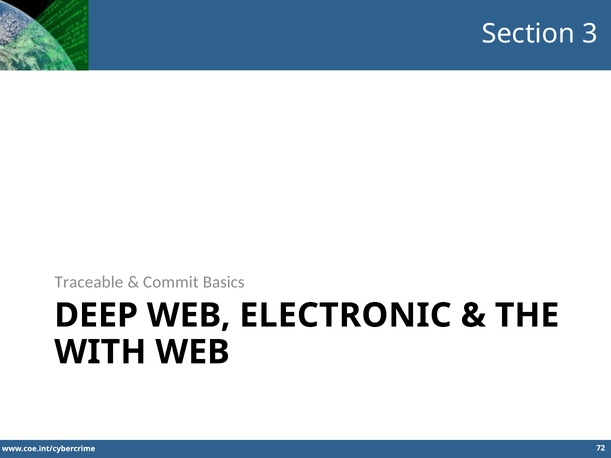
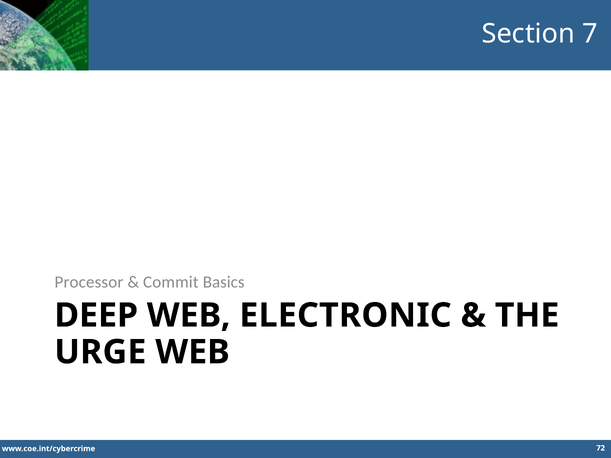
3: 3 -> 7 (590, 34)
Traceable: Traceable -> Processor (89, 282)
WITH: WITH -> URGE (100, 352)
